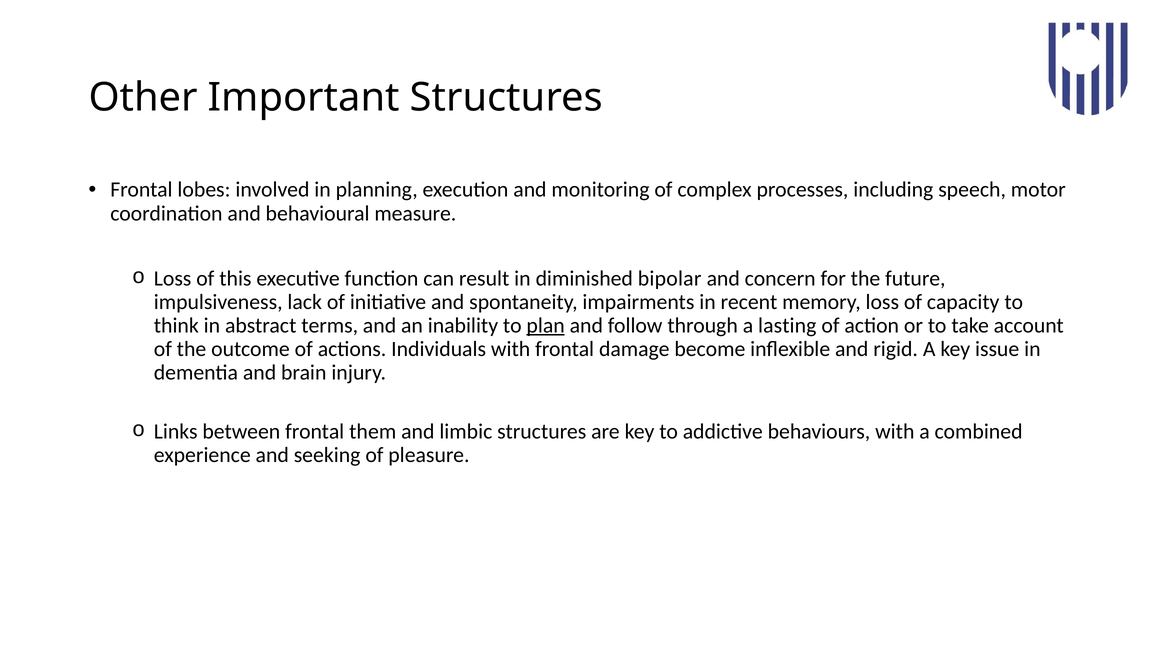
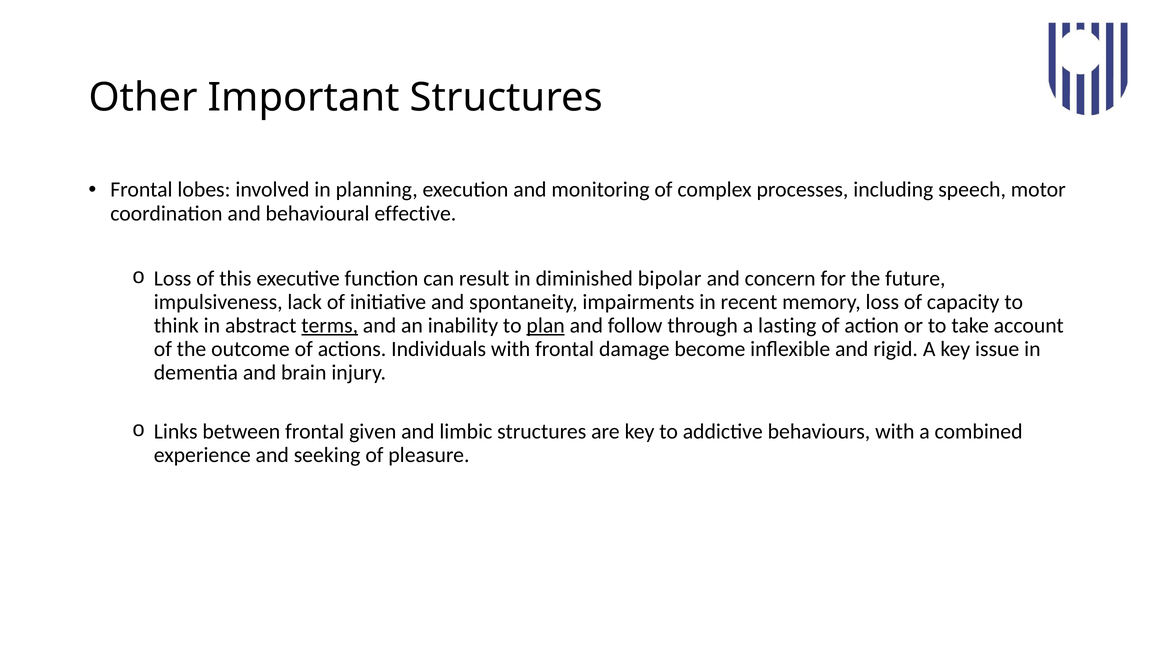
measure: measure -> effective (415, 213)
terms underline: none -> present (330, 326)
them: them -> given (373, 432)
